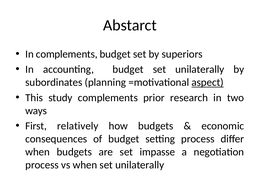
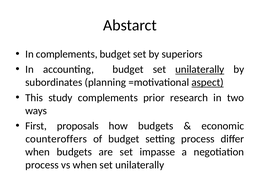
unilaterally underline: none -> present (200, 69)
relatively: relatively -> proposals (78, 126)
consequences: consequences -> counteroffers (56, 139)
